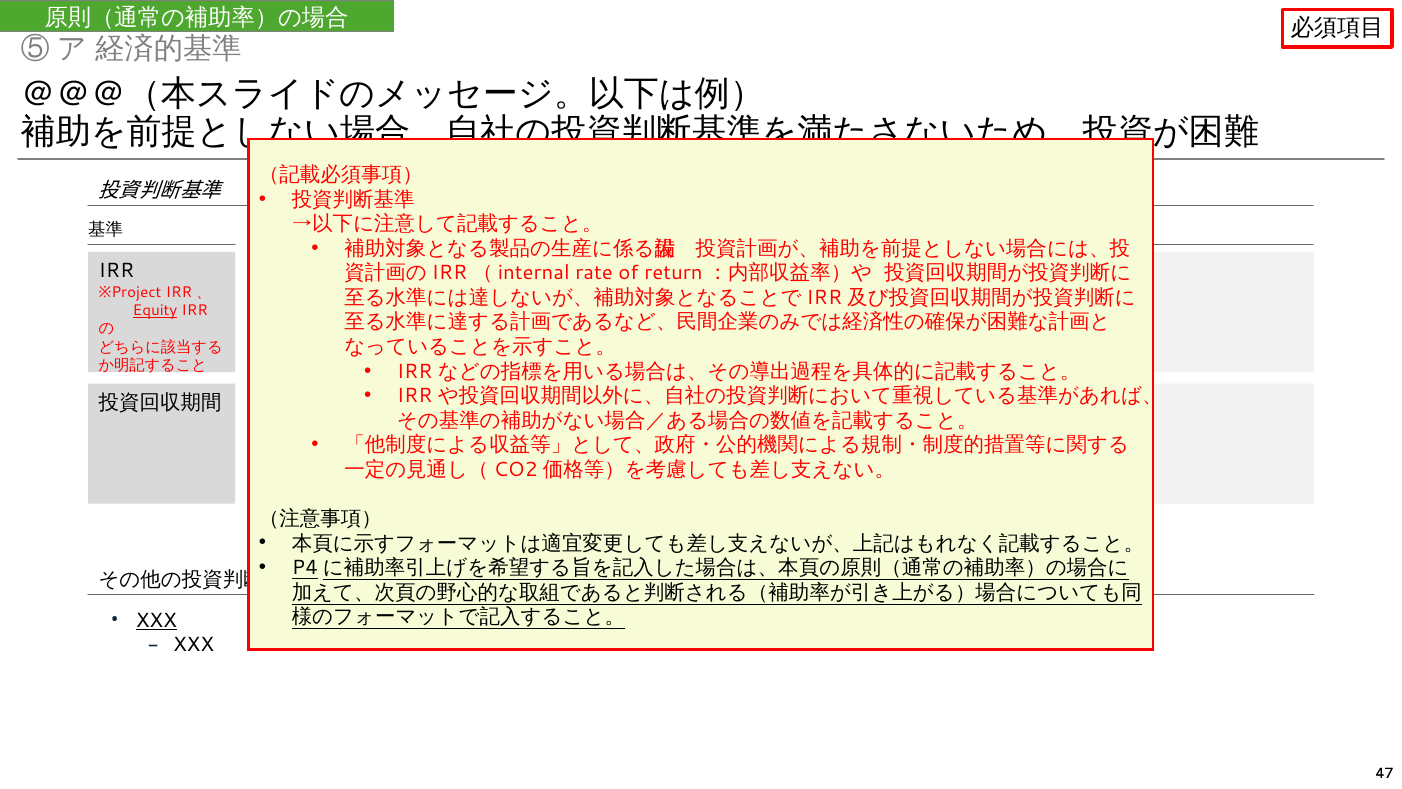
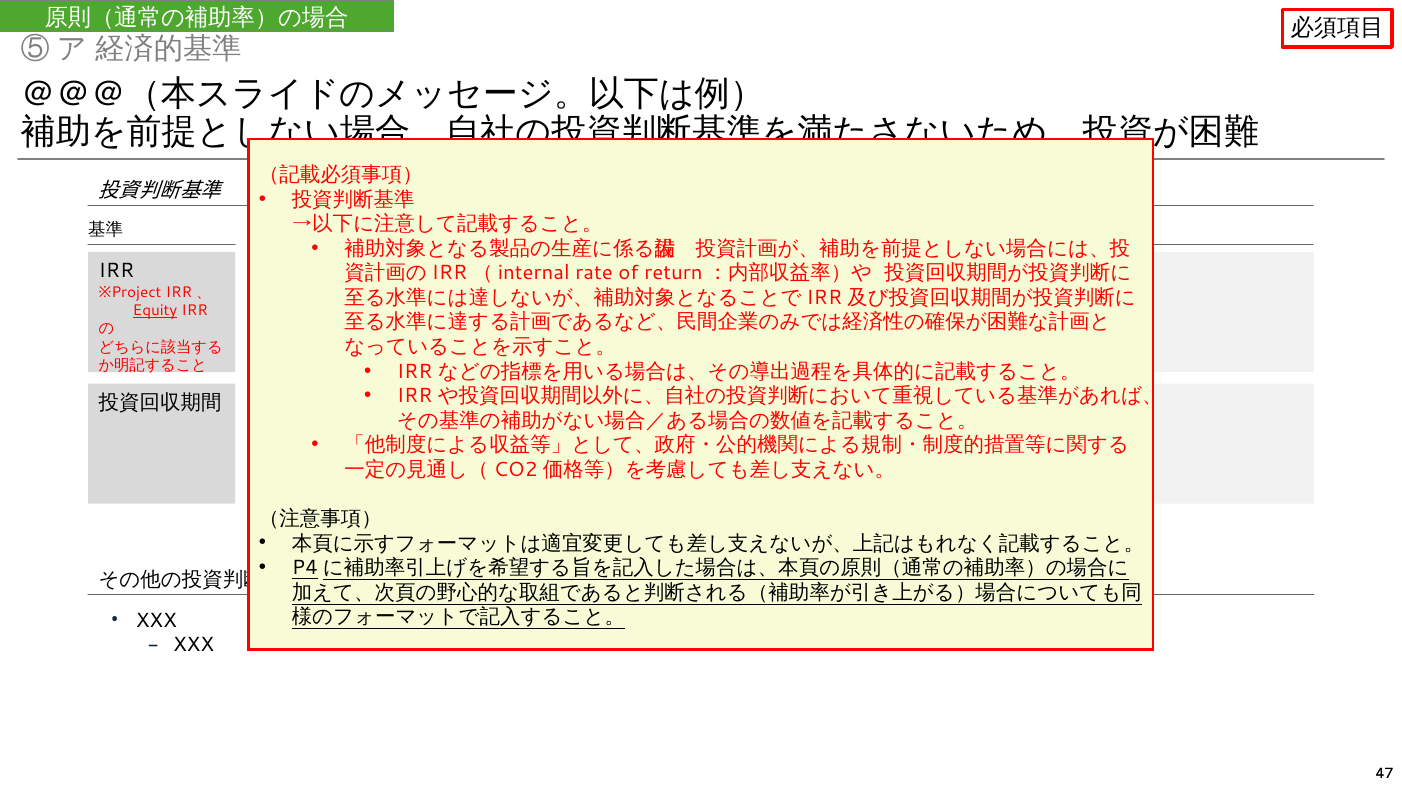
XXX underline: present -> none (156, 620)
